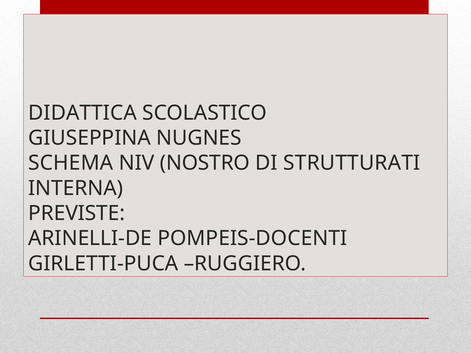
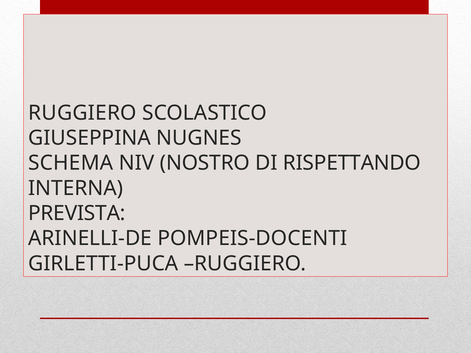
DIDATTICA: DIDATTICA -> RUGGIERO (82, 113)
STRUTTURATI: STRUTTURATI -> RISPETTANDO (352, 163)
PREVISTE: PREVISTE -> PREVISTA (77, 213)
